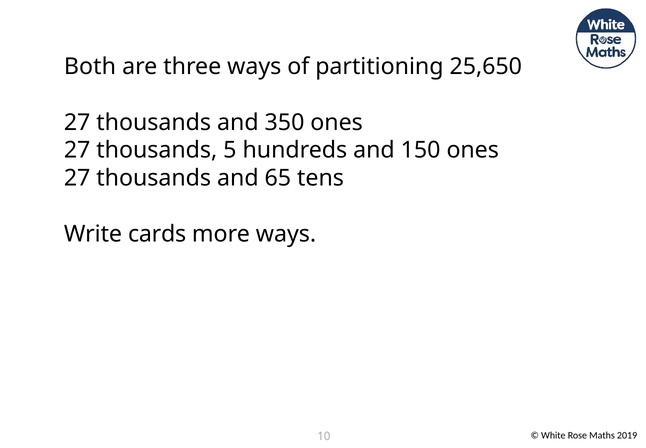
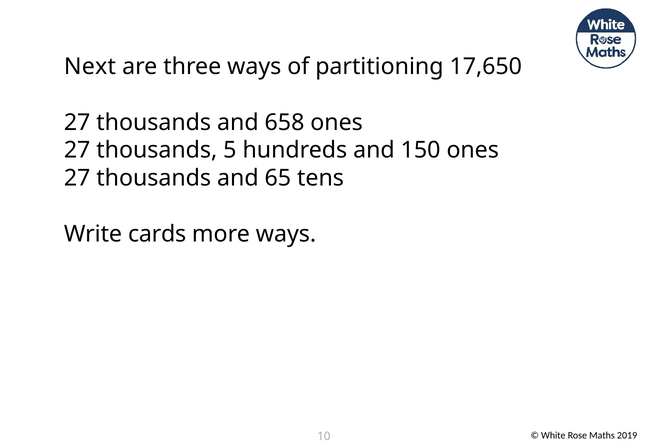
Both: Both -> Next (90, 67)
25,650: 25,650 -> 17,650 (486, 67)
350: 350 -> 658 (285, 122)
